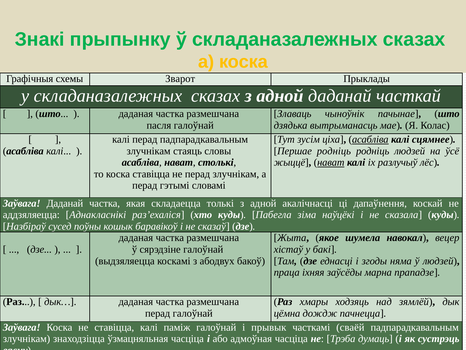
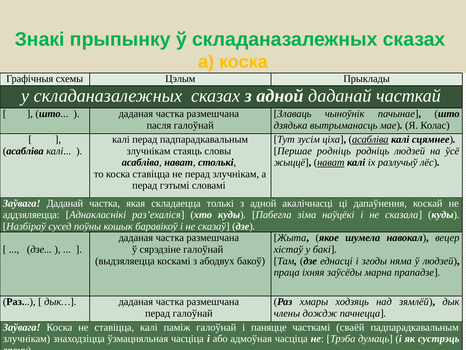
Зварот: Зварот -> Цэлым (180, 79)
цёмна: цёмна -> члены (287, 313)
прывык: прывык -> паняцце (269, 327)
